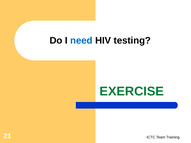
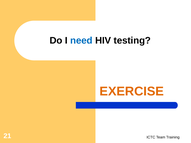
EXERCISE colour: green -> orange (132, 92)
